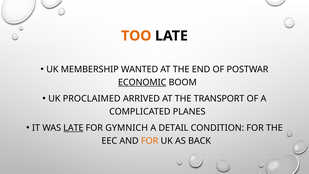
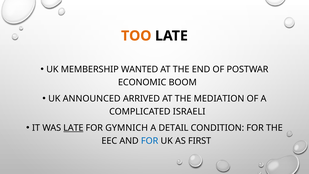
ECONOMIC underline: present -> none (142, 82)
PROCLAIMED: PROCLAIMED -> ANNOUNCED (92, 99)
TRANSPORT: TRANSPORT -> MEDIATION (219, 99)
PLANES: PLANES -> ISRAELI (189, 112)
FOR colour: orange -> blue (150, 141)
BACK: BACK -> FIRST (200, 141)
